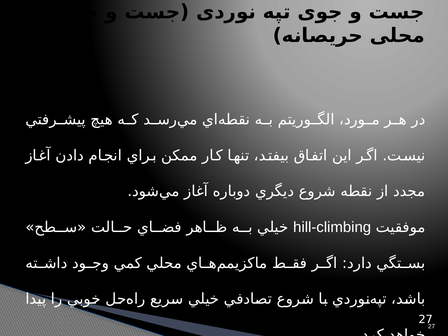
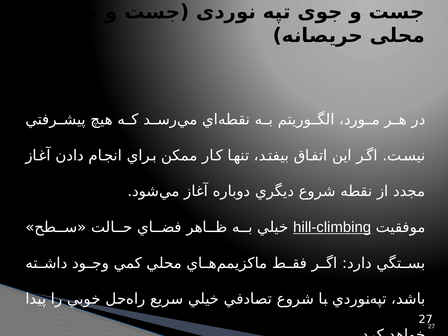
hill-climbing underline: none -> present (332, 227)
